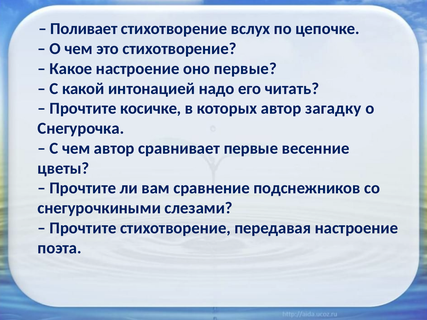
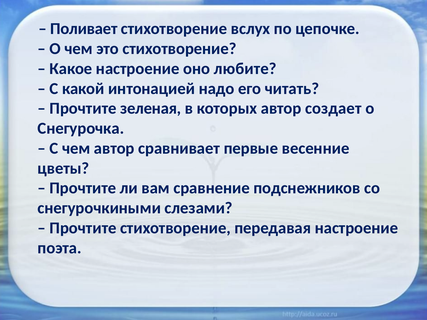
оно первые: первые -> любите (245, 69)
косичке: косичке -> зеленая (151, 109)
загадку: загадку -> создает (333, 109)
